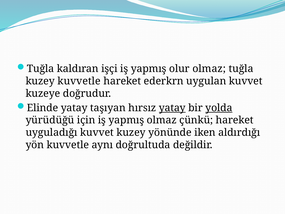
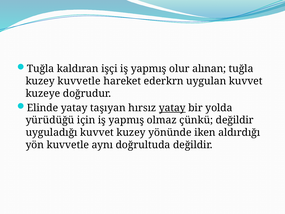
olur olmaz: olmaz -> alınan (209, 69)
yolda underline: present -> none (219, 108)
çünkü hareket: hareket -> değildir (235, 120)
